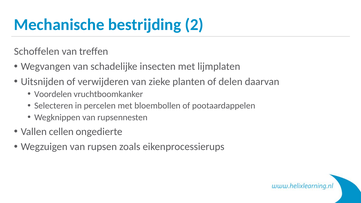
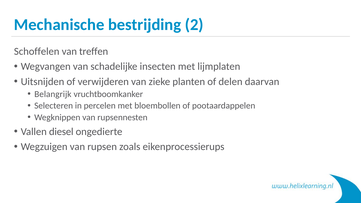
Voordelen: Voordelen -> Belangrijk (53, 94)
cellen: cellen -> diesel (61, 132)
